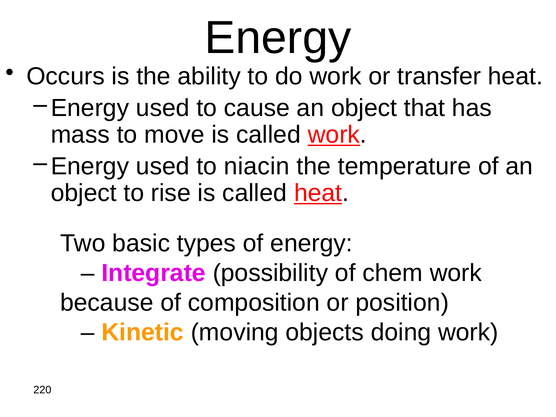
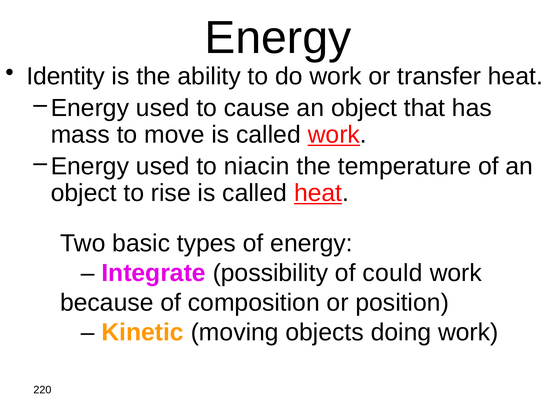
Occurs: Occurs -> Identity (66, 76)
chem: chem -> could (392, 273)
